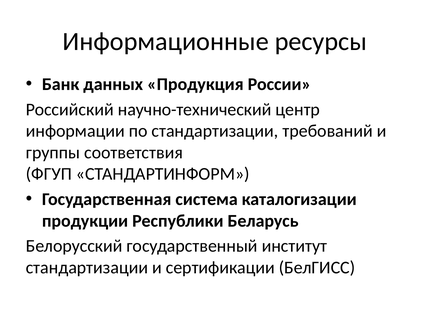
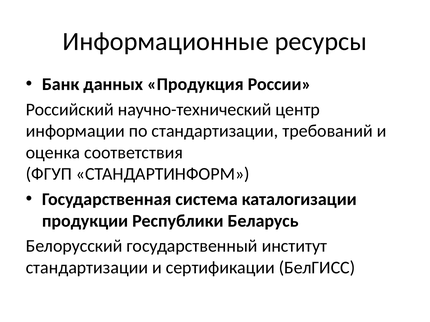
группы: группы -> оценка (53, 153)
